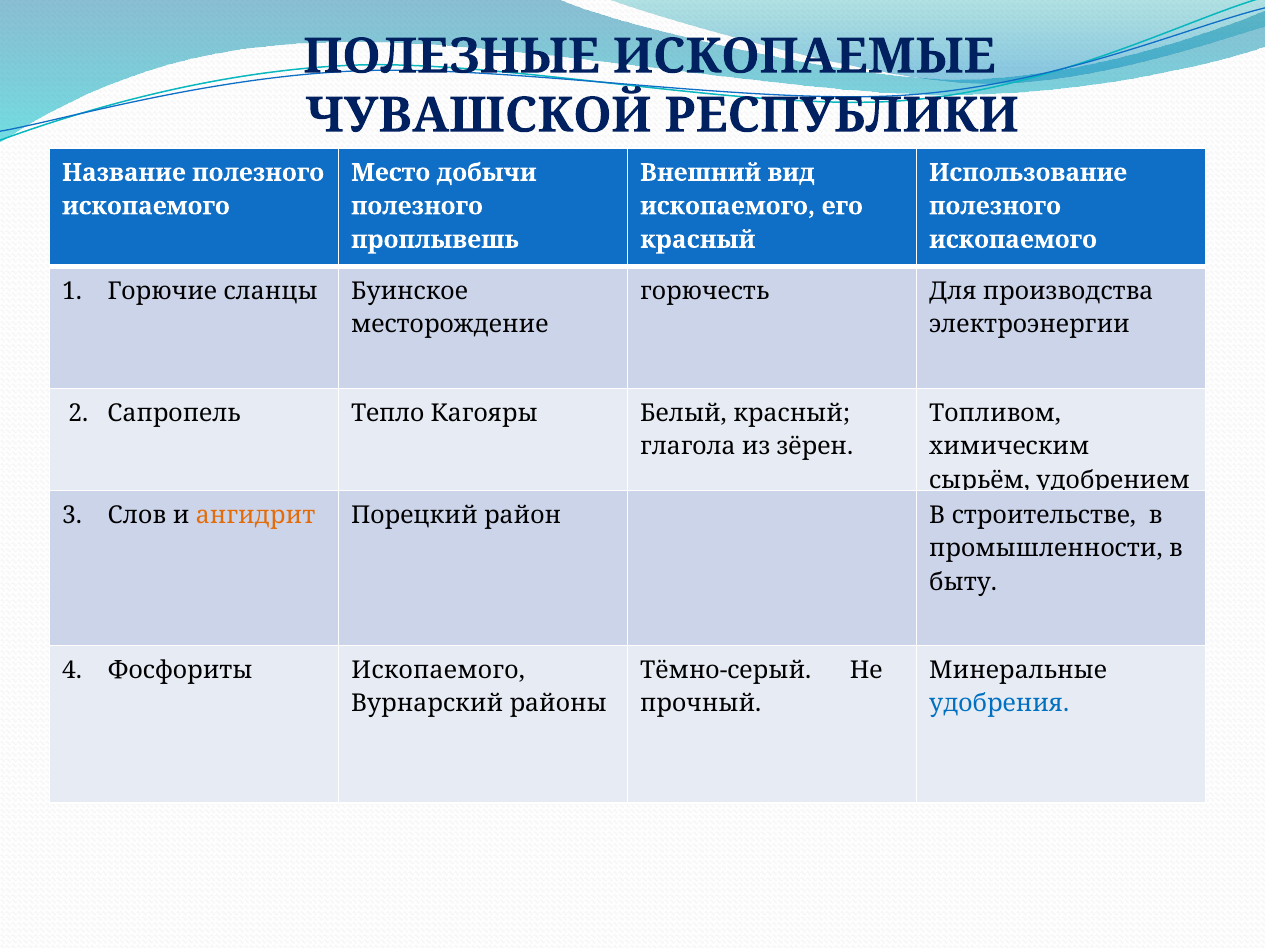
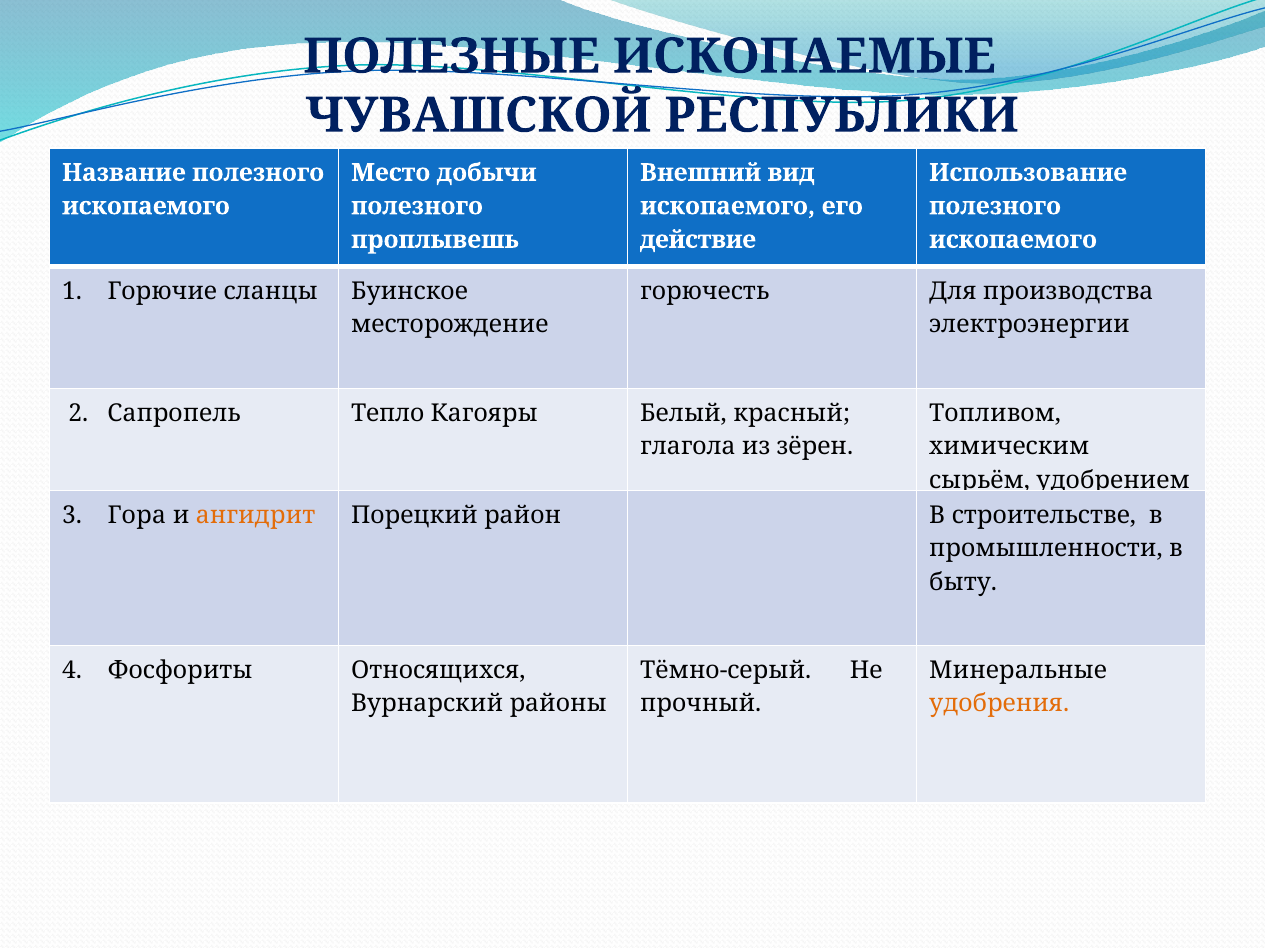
красный: красный -> действие (698, 240)
Слов: Слов -> Гора (137, 516)
Фосфориты Ископаемого: Ископаемого -> Относящихся (438, 670)
удобрения colour: blue -> orange (999, 704)
